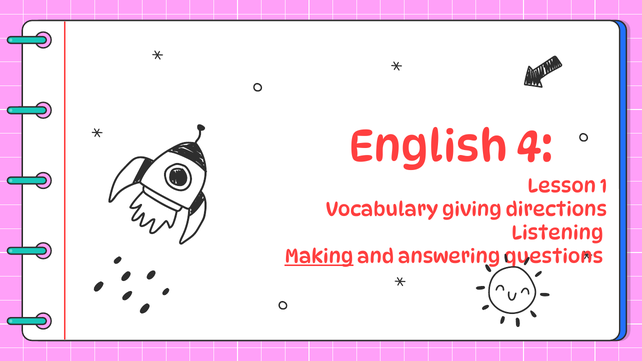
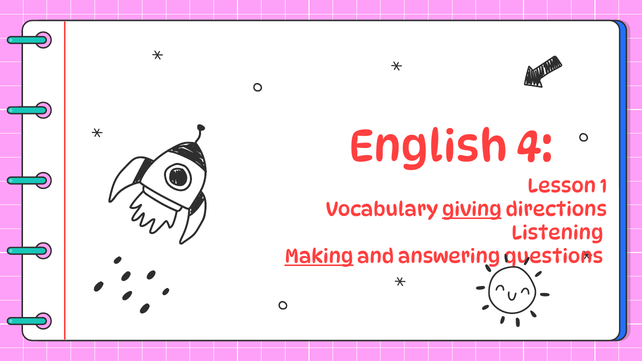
giving underline: none -> present (472, 210)
